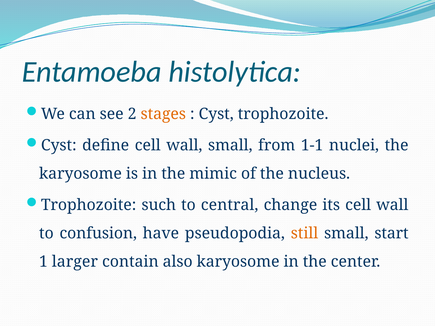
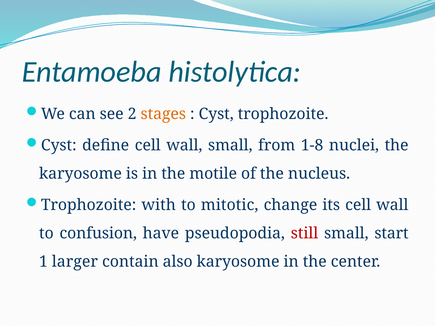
1-1: 1-1 -> 1-8 (312, 146)
mimic: mimic -> motile (213, 174)
such: such -> with (159, 205)
central: central -> mitotic (230, 205)
still colour: orange -> red (305, 233)
